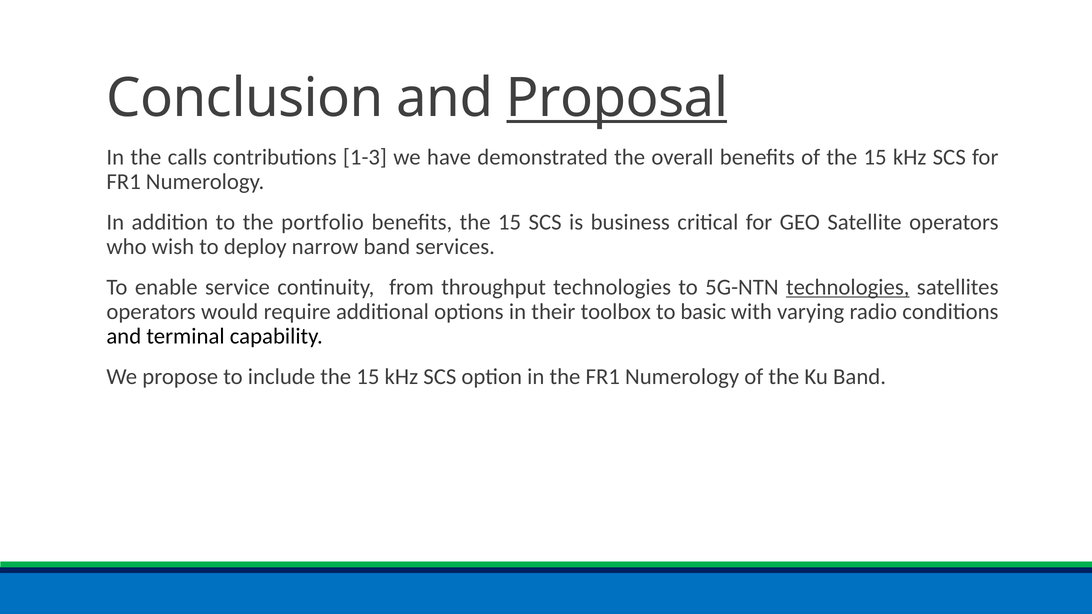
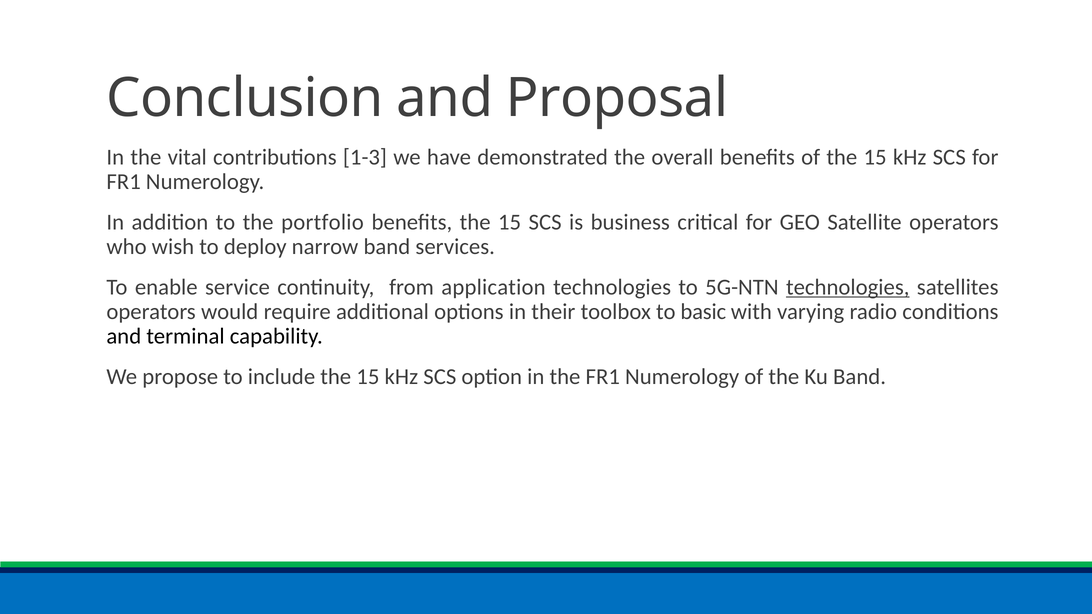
Proposal underline: present -> none (617, 98)
calls: calls -> vital (187, 157)
throughput: throughput -> application (494, 287)
